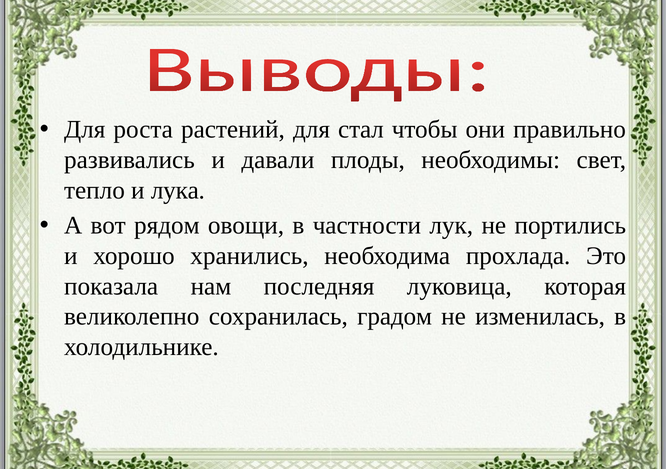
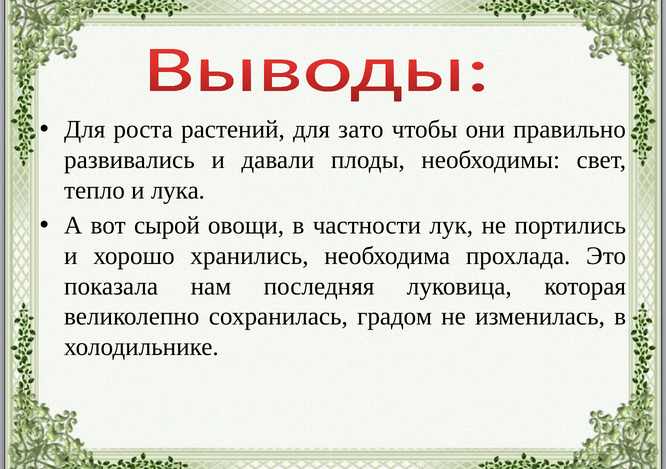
стал: стал -> зато (361, 129)
рядом: рядом -> сырой (167, 225)
